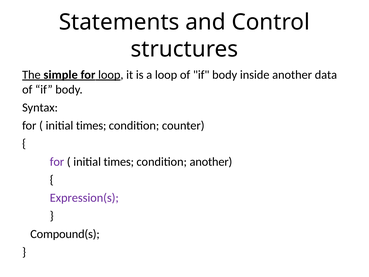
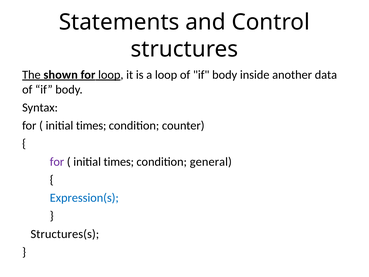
simple: simple -> shown (61, 75)
condition another: another -> general (211, 162)
Expression(s colour: purple -> blue (84, 198)
Compound(s: Compound(s -> Structures(s (65, 234)
